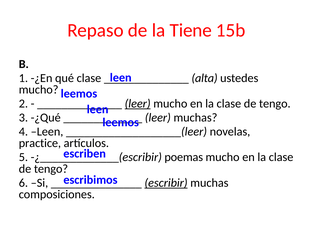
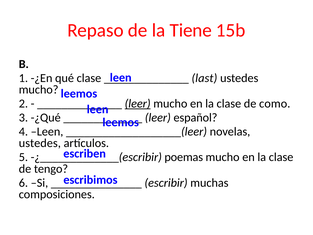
alta: alta -> last (204, 78)
tengo: tengo -> como (275, 104)
leer muchas: muchas -> español (195, 117)
practice: practice -> ustedes (40, 143)
escribir underline: present -> none (166, 183)
